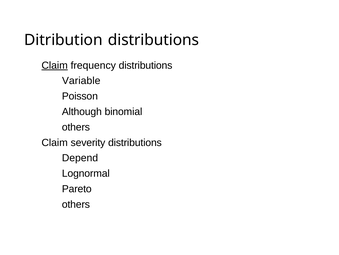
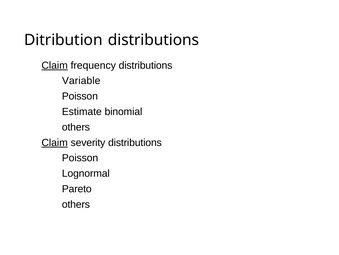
Although: Although -> Estimate (82, 112)
Claim underline: none -> present (55, 142)
Depend: Depend -> Poisson (80, 158)
